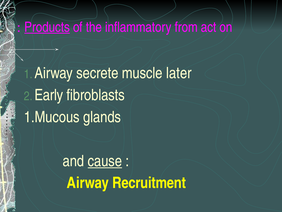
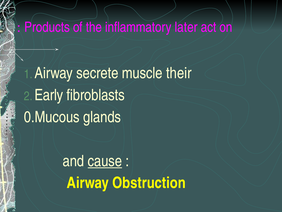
Products underline: present -> none (47, 27)
from: from -> later (186, 27)
later: later -> their (179, 73)
1.Mucous: 1.Mucous -> 0.Mucous (52, 117)
Recruitment: Recruitment -> Obstruction (149, 183)
